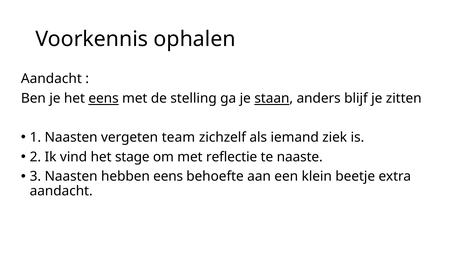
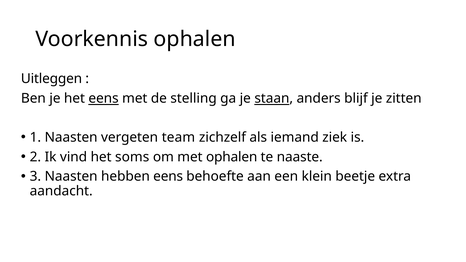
Aandacht: Aandacht -> Uitleggen (51, 79)
stage: stage -> soms (132, 157)
met reflectie: reflectie -> ophalen (232, 157)
